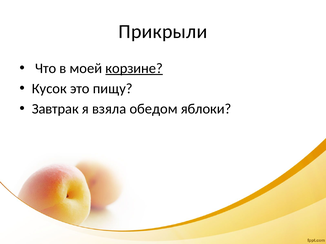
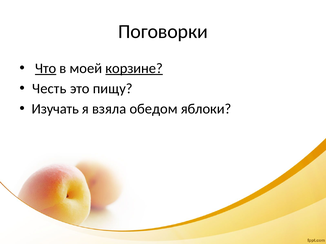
Прикрыли: Прикрыли -> Поговорки (163, 32)
Что underline: none -> present (46, 68)
Кусок: Кусок -> Честь (49, 89)
Завтрак: Завтрак -> Изучать (55, 109)
